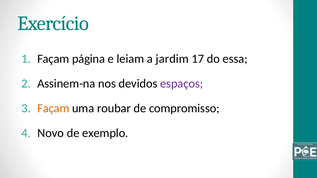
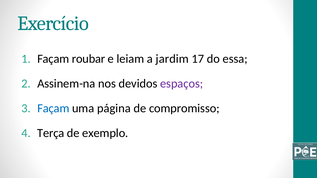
página: página -> roubar (89, 59)
Façam colour: orange -> blue (53, 109)
roubar: roubar -> página (114, 109)
Novo: Novo -> Terça (51, 133)
